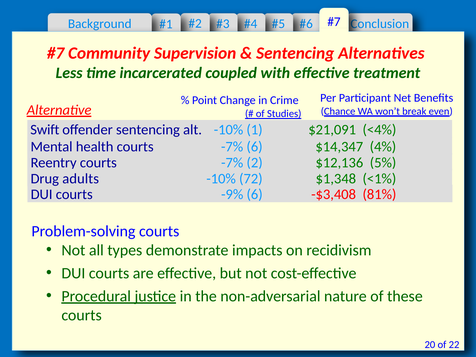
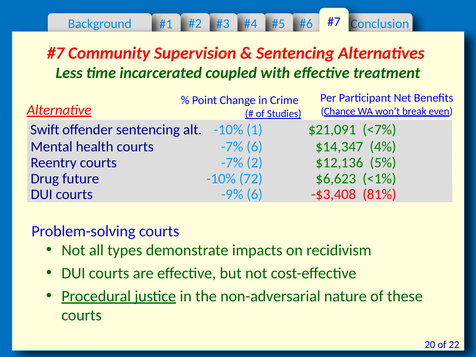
<4%: <4% -> <7% (379, 130)
adults: adults -> future (81, 179)
$1,348: $1,348 -> $6,623 (336, 179)
